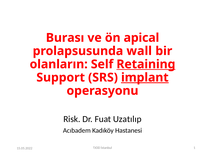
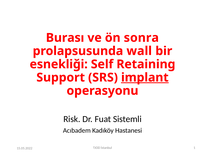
apical: apical -> sonra (141, 38)
olanların: olanların -> esnekliği (59, 64)
Retaining underline: present -> none (146, 64)
Uzatılıp: Uzatılıp -> Sistemli (127, 119)
